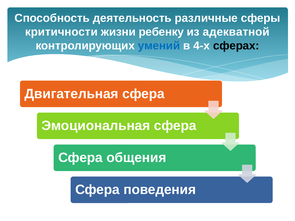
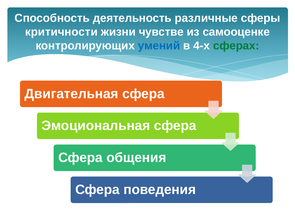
ребенку: ребенку -> чувстве (161, 32)
адекватной: адекватной -> самооценке (236, 32)
сферах colour: black -> green (236, 46)
